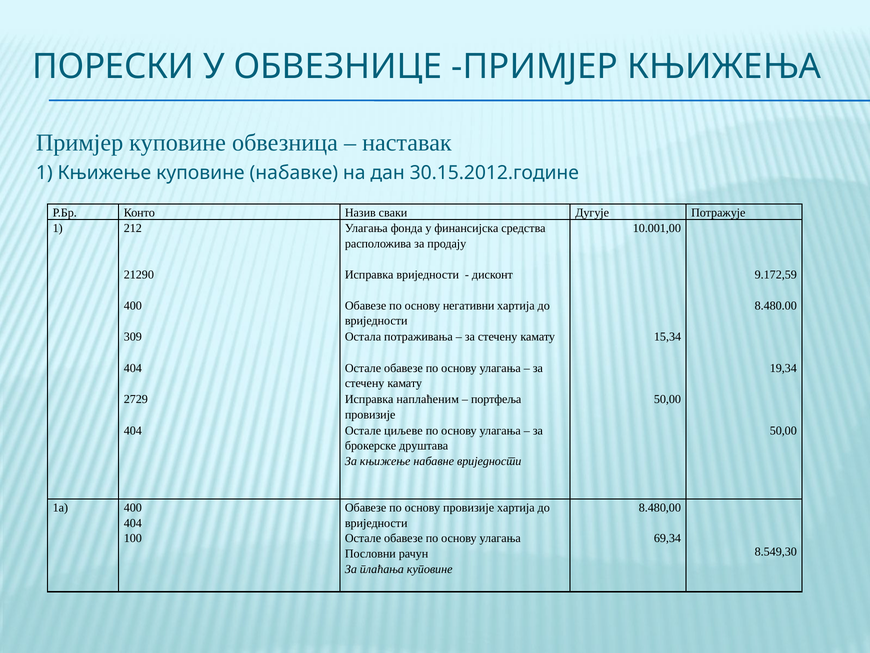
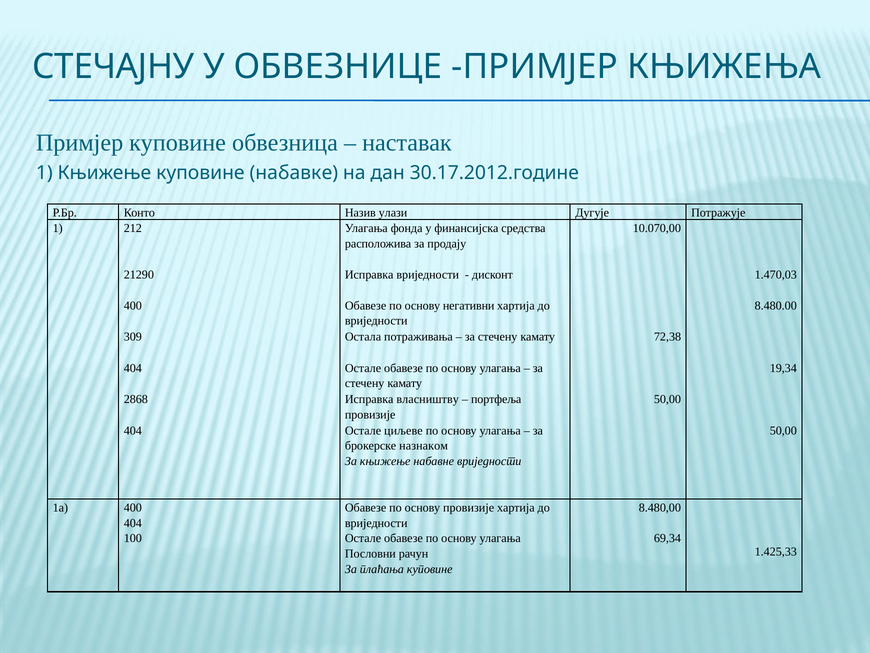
ПОРЕСКИ: ПОРЕСКИ -> СТЕЧАЈНУ (113, 67)
30.15.2012.године: 30.15.2012.године -> 30.17.2012.године (494, 173)
сваки: сваки -> улази (393, 213)
10.001,00: 10.001,00 -> 10.070,00 (657, 228)
9.172,59: 9.172,59 -> 1.470,03 (776, 275)
15,34: 15,34 -> 72,38 (668, 337)
2729: 2729 -> 2868 (136, 399)
наплаћеним: наплаћеним -> власништву (428, 399)
друштава: друштава -> назнаком (424, 446)
8.549,30: 8.549,30 -> 1.425,33 (776, 551)
